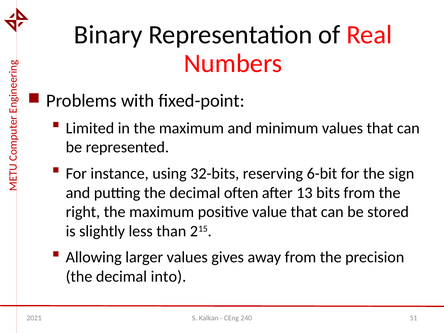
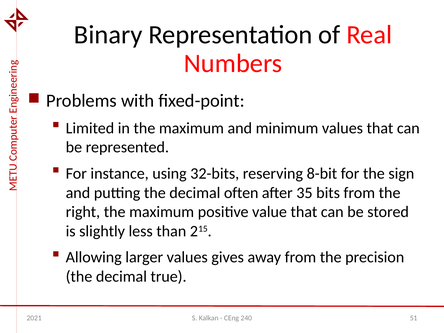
6-bit: 6-bit -> 8-bit (322, 173)
13: 13 -> 35 (304, 193)
into: into -> true (169, 277)
